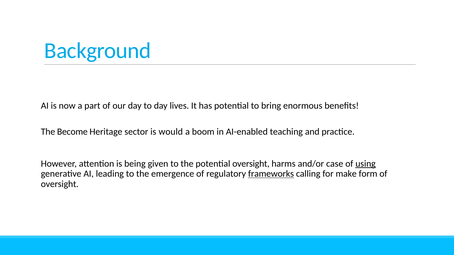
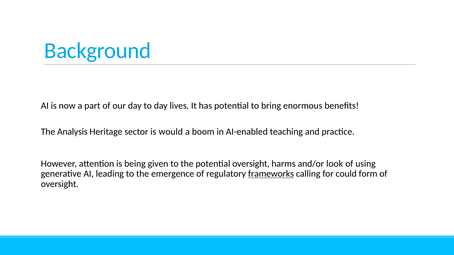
Become: Become -> Analysis (72, 132)
case: case -> look (335, 164)
using underline: present -> none (366, 164)
make: make -> could (346, 174)
